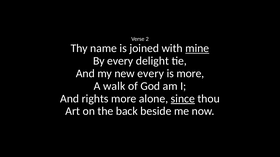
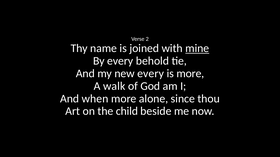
delight: delight -> behold (152, 61)
rights: rights -> when (95, 99)
since underline: present -> none (183, 99)
back: back -> child (127, 112)
